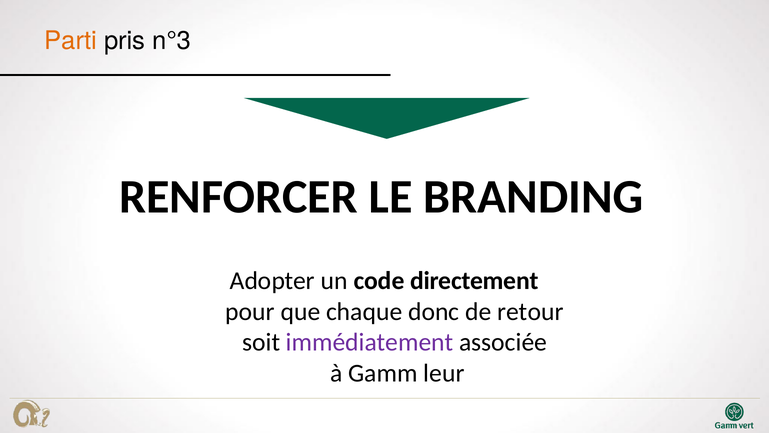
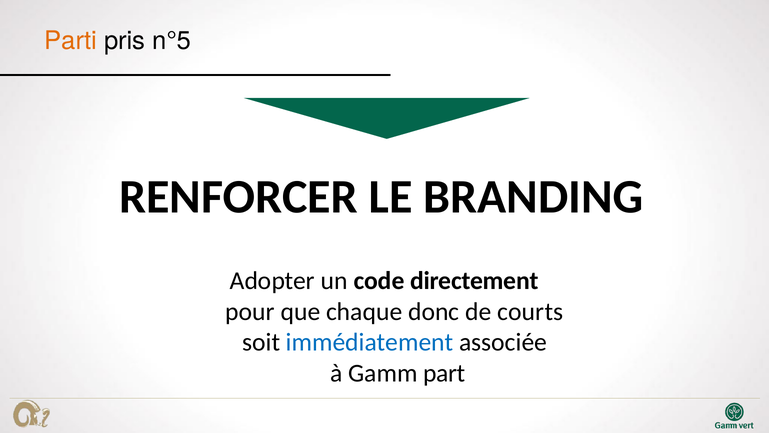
n°3: n°3 -> n°5 (172, 41)
retour: retour -> courts (530, 311)
immédiatement colour: purple -> blue (370, 342)
leur: leur -> part (444, 373)
